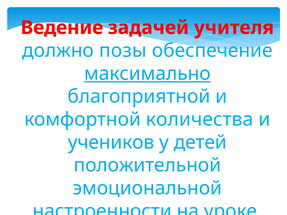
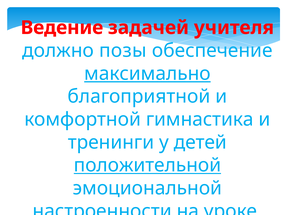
количества: количества -> гимнастика (200, 120)
учеников: учеников -> тренинги (111, 143)
положительной underline: none -> present (147, 165)
